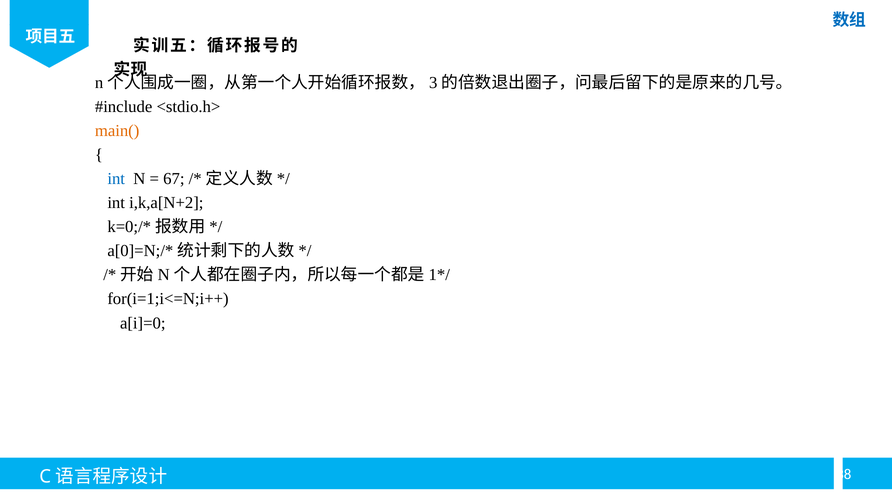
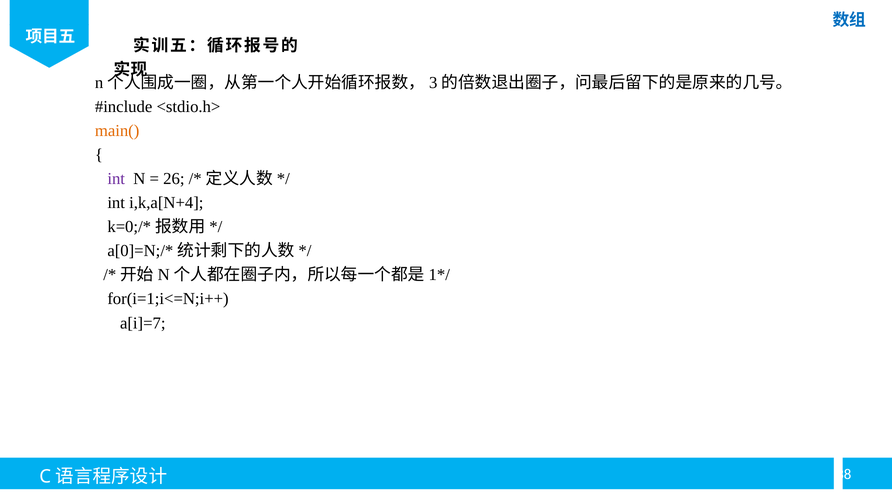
int colour: blue -> purple (116, 179)
67: 67 -> 26 (174, 179)
i,k,a[N+2: i,k,a[N+2 -> i,k,a[N+4 (166, 203)
a[i]=0: a[i]=0 -> a[i]=7 (143, 323)
